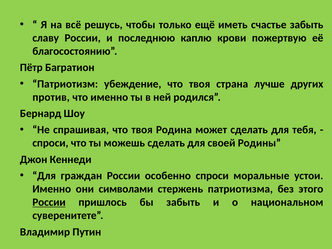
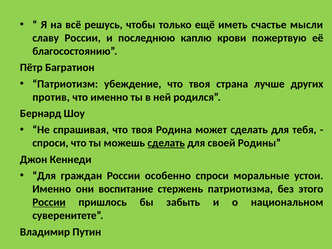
счастье забыть: забыть -> мысли (307, 25)
сделать underline: none -> present (166, 143)
символами: символами -> воспитание (126, 189)
